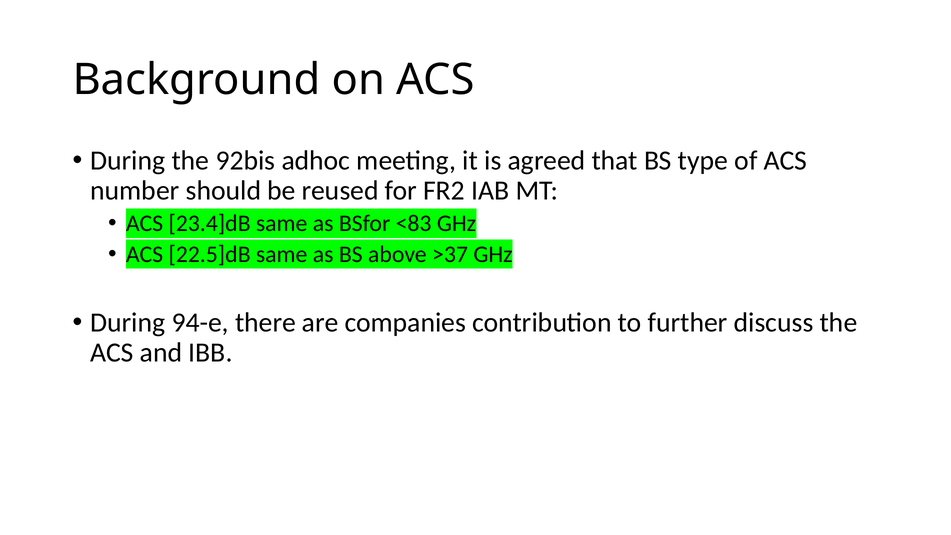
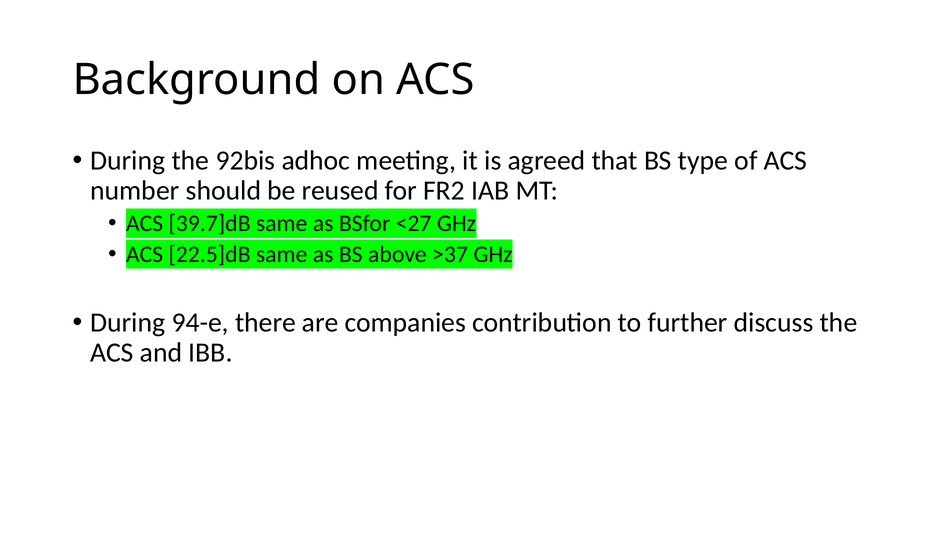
23.4]dB: 23.4]dB -> 39.7]dB (210, 224)
<83: <83 -> <27 (414, 224)
